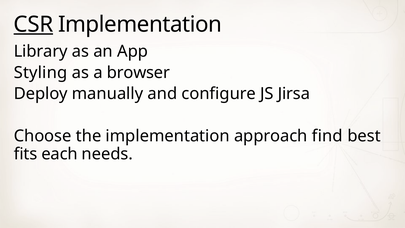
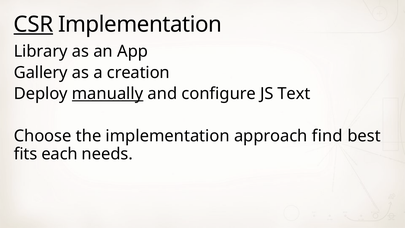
Styling: Styling -> Gallery (41, 72)
browser: browser -> creation (138, 72)
manually underline: none -> present (108, 94)
Jirsa: Jirsa -> Text (294, 94)
